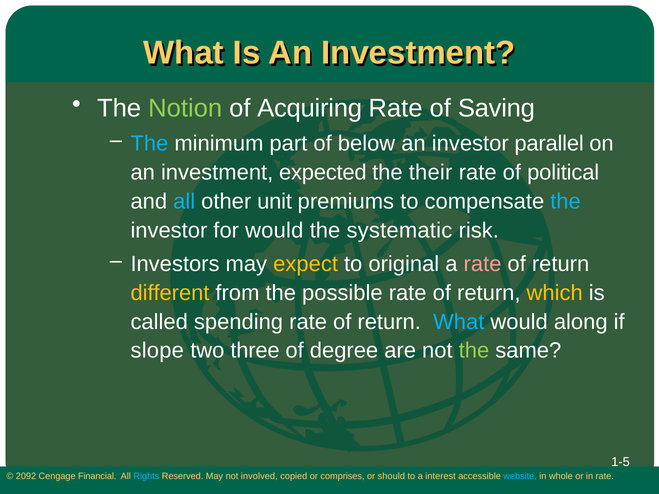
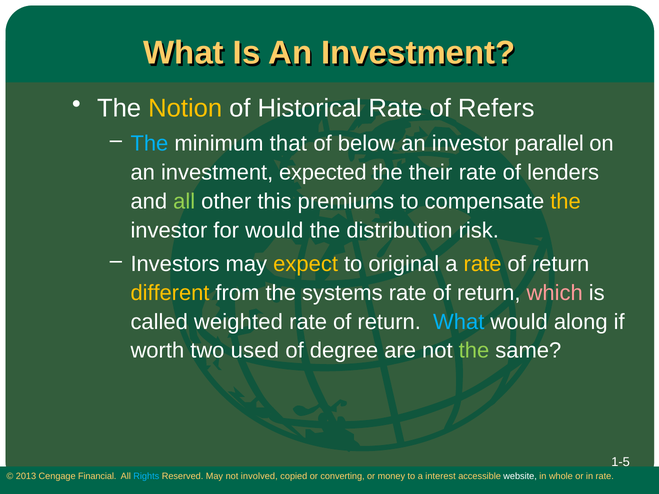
Notion colour: light green -> yellow (185, 108)
Acquiring: Acquiring -> Historical (310, 108)
Saving: Saving -> Refers (496, 108)
part: part -> that (288, 144)
political: political -> lenders (563, 173)
all colour: light blue -> light green (184, 202)
unit: unit -> this (274, 202)
the colour: light blue -> yellow (566, 202)
systematic: systematic -> distribution (399, 231)
rate colour: pink -> yellow (483, 264)
possible: possible -> systems (342, 293)
which colour: yellow -> pink (555, 293)
spending: spending -> weighted (238, 322)
slope: slope -> worth (157, 351)
three: three -> used (255, 351)
2092: 2092 -> 2013 (26, 476)
comprises: comprises -> converting (343, 476)
should: should -> money (391, 476)
website colour: light blue -> white (520, 476)
